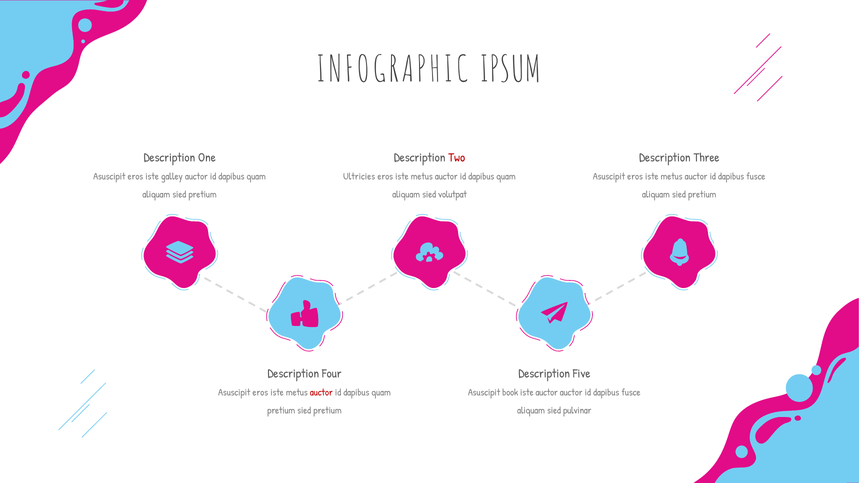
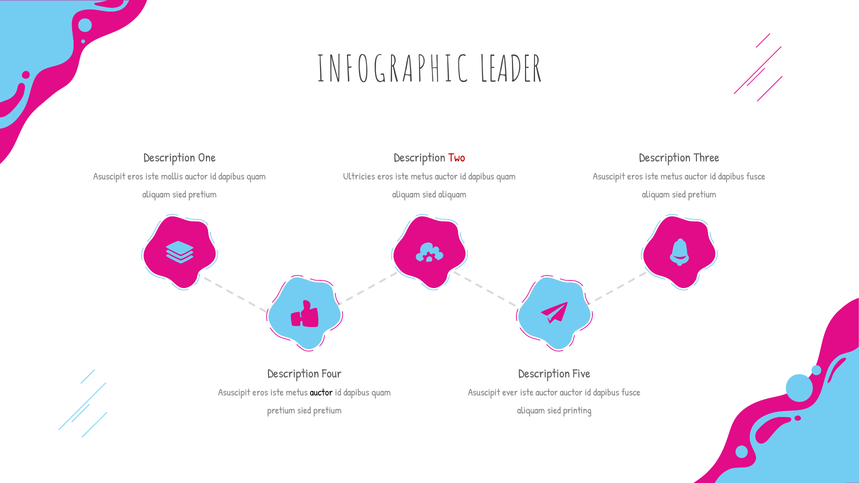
IPSUM: IPSUM -> LEADER (511, 70)
galley: galley -> mollis (172, 177)
sied volutpat: volutpat -> aliquam (452, 194)
auctor colour: red -> black (321, 393)
book: book -> ever (510, 393)
pulvinar: pulvinar -> printing (577, 410)
